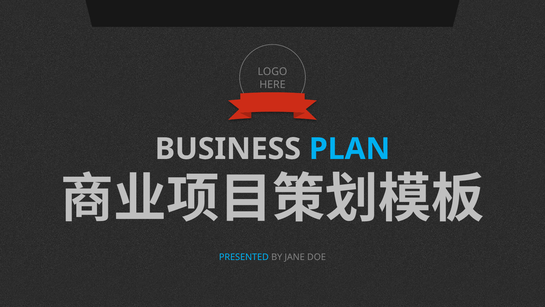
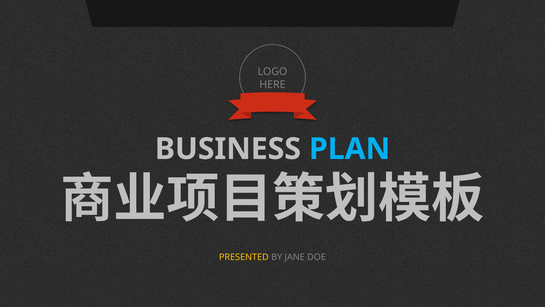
PRESENTED colour: light blue -> yellow (244, 257)
